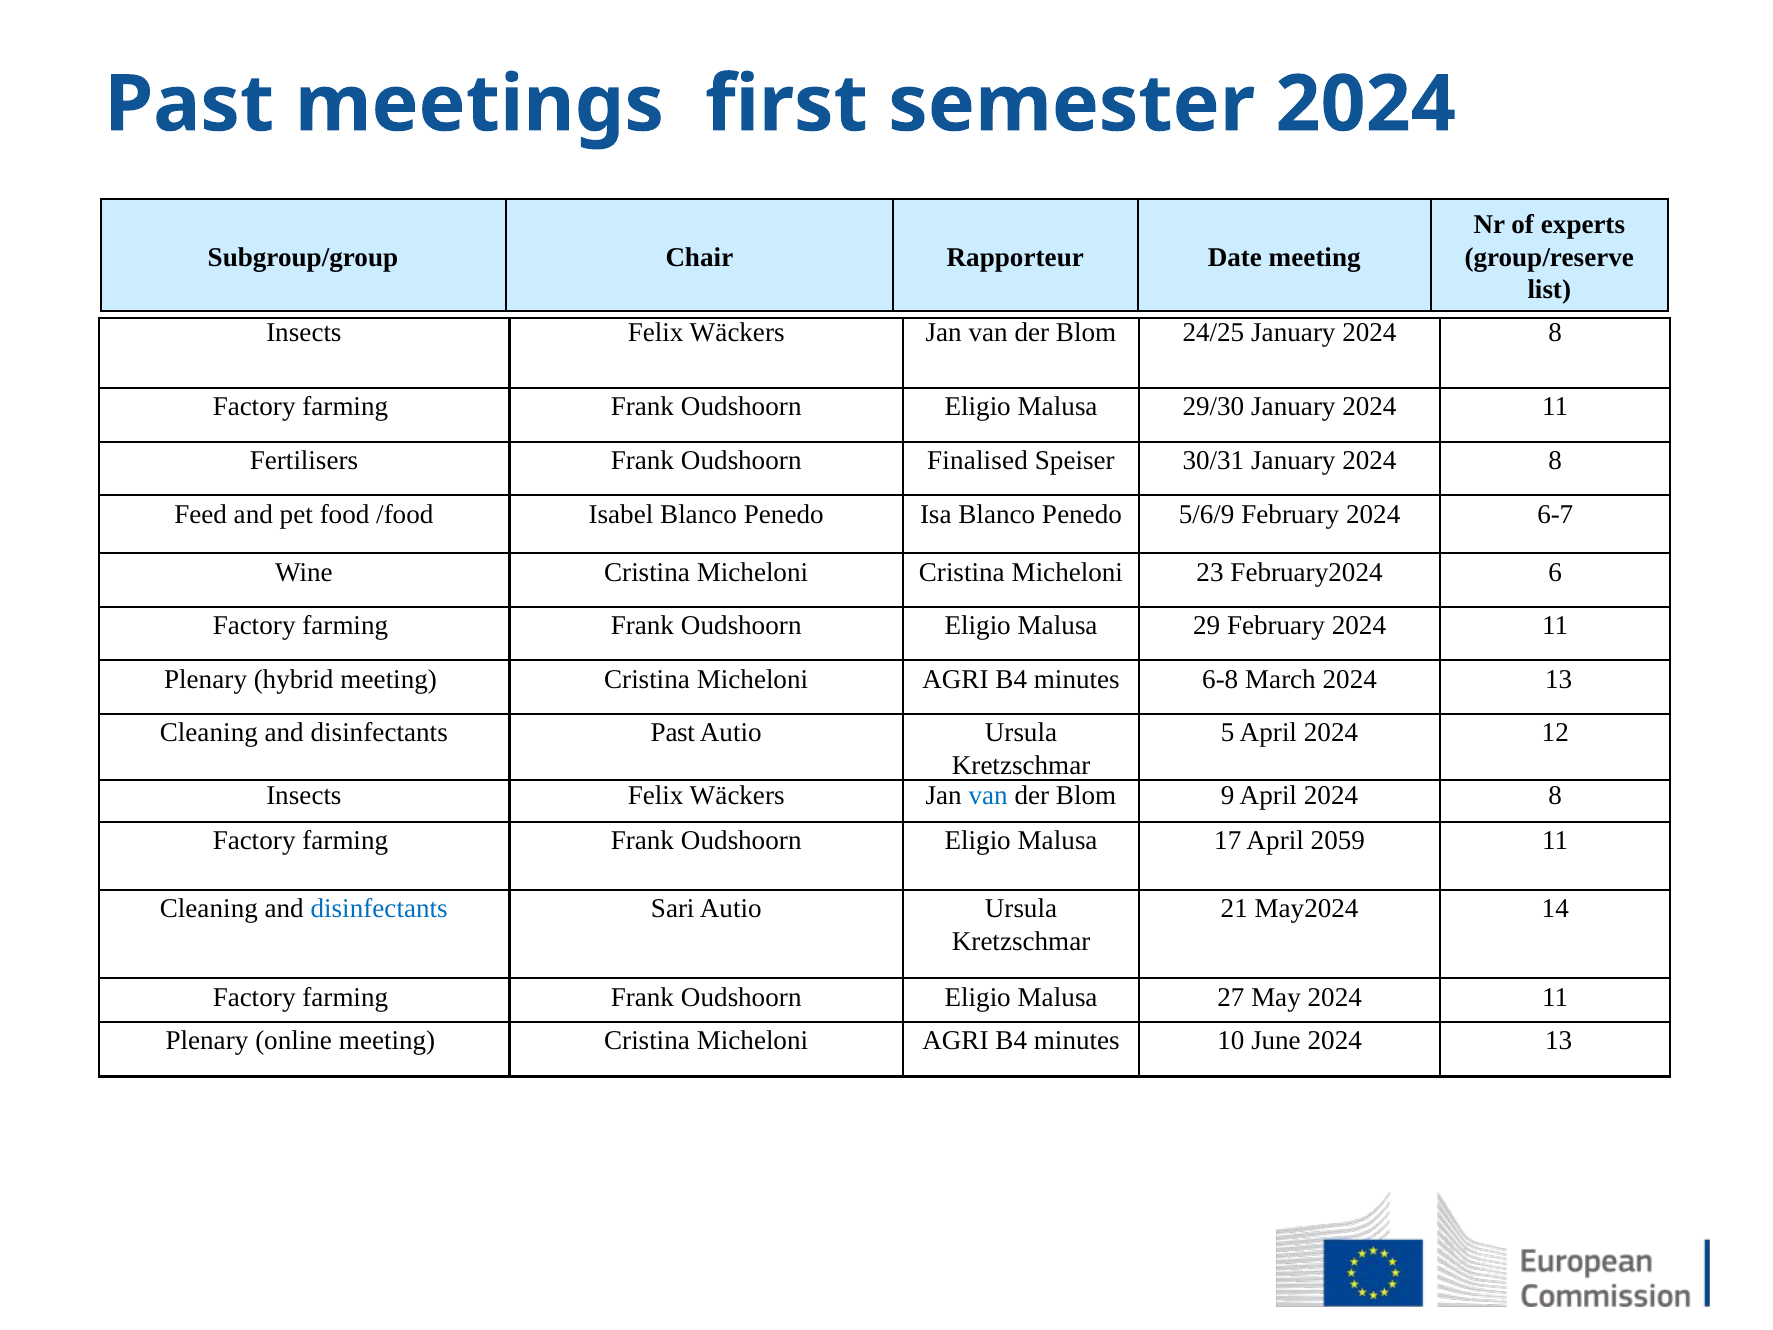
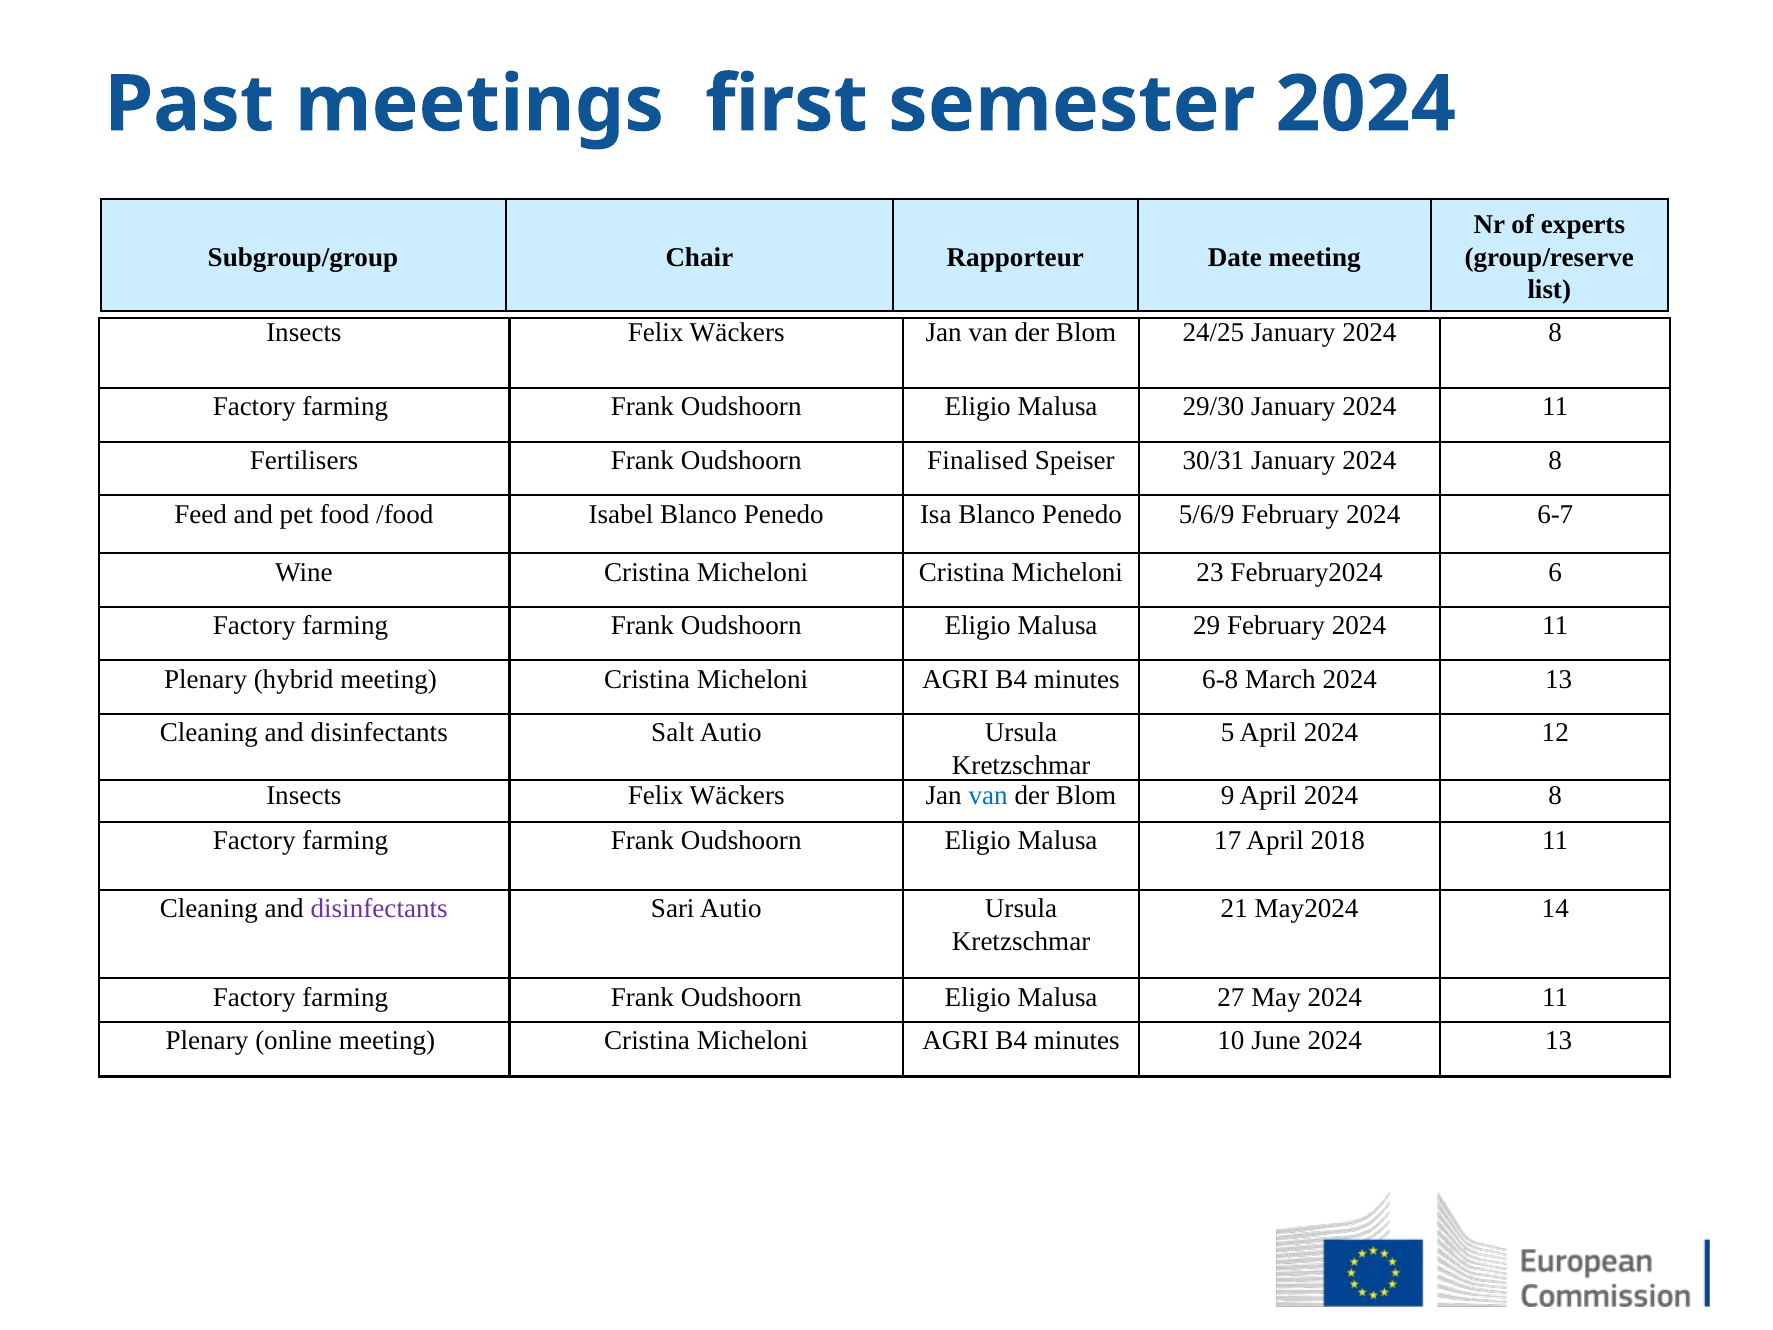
disinfectants Past: Past -> Salt (673, 733)
2059: 2059 -> 2018 (1338, 841)
disinfectants colour: blue -> purple (379, 909)
